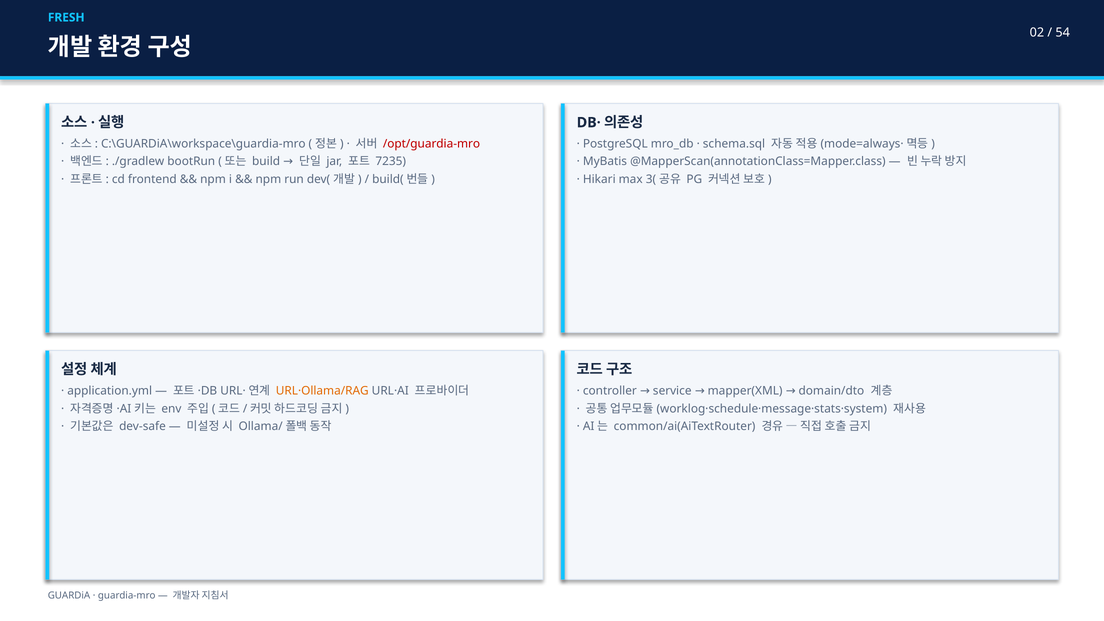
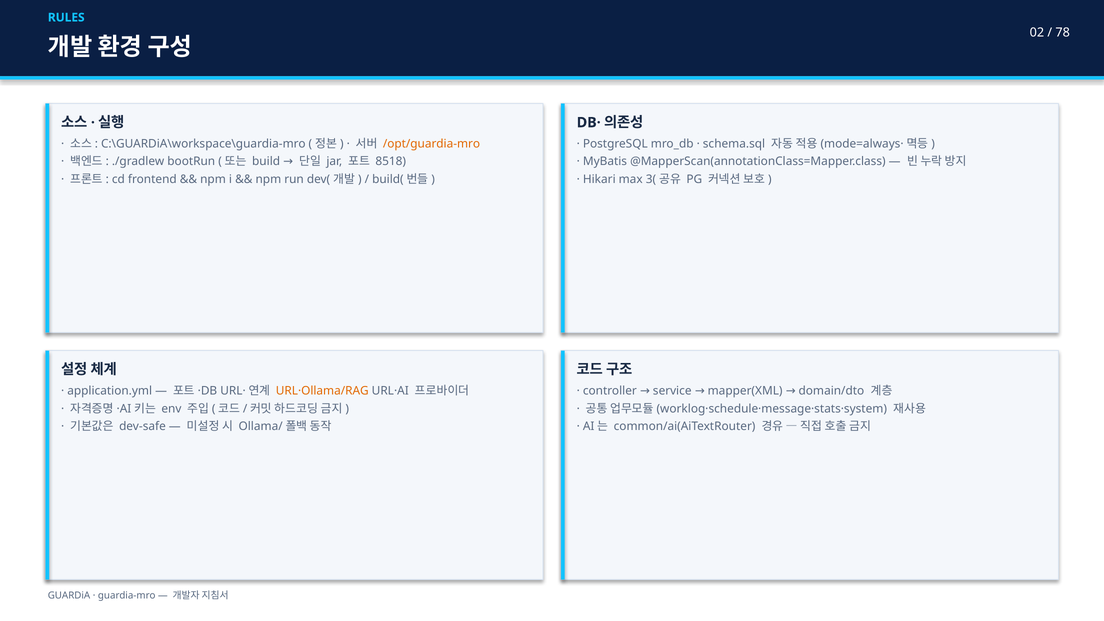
FRESH: FRESH -> RULES (66, 17)
54: 54 -> 78 (1063, 33)
/opt/guardia-mro colour: red -> orange (432, 144)
7235: 7235 -> 8518 (391, 162)
